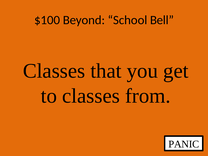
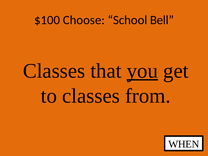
Beyond: Beyond -> Choose (84, 20)
you underline: none -> present (142, 71)
PANIC: PANIC -> WHEN (184, 144)
